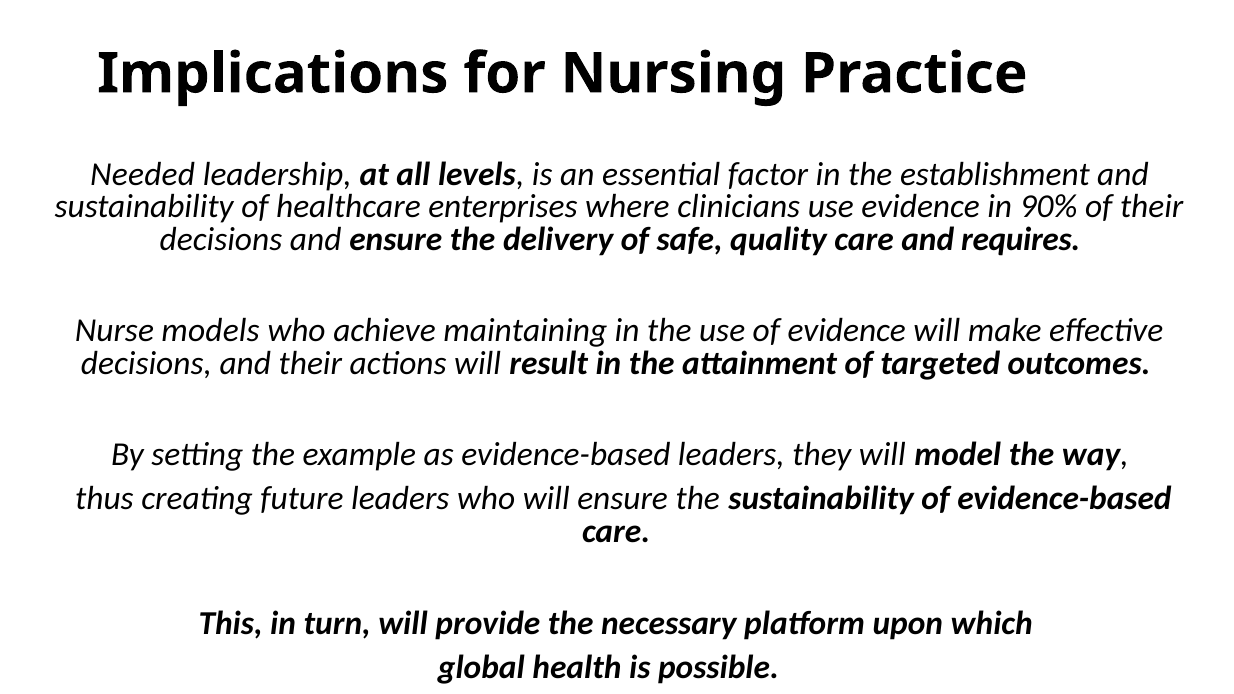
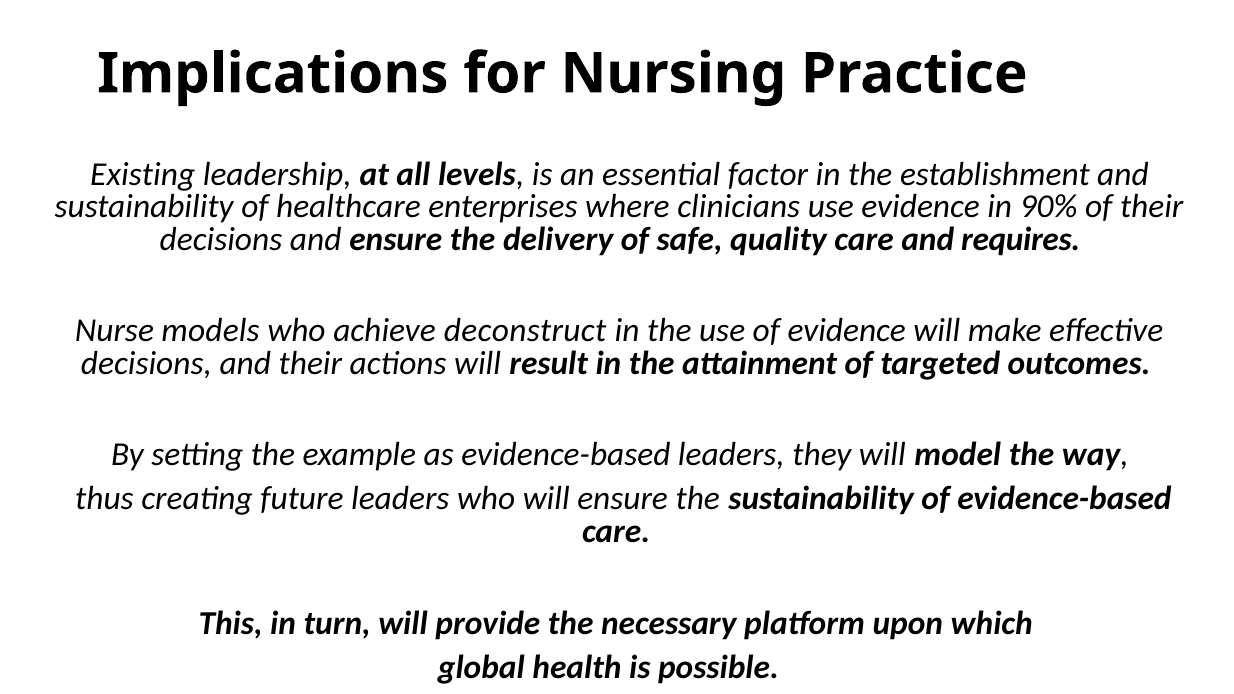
Needed: Needed -> Existing (143, 174)
maintaining: maintaining -> deconstruct (525, 331)
